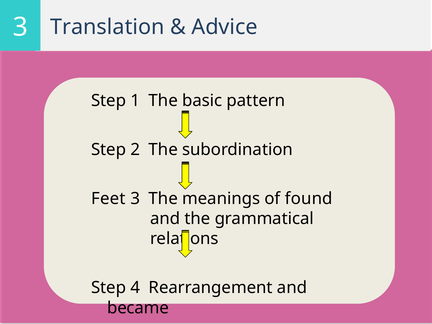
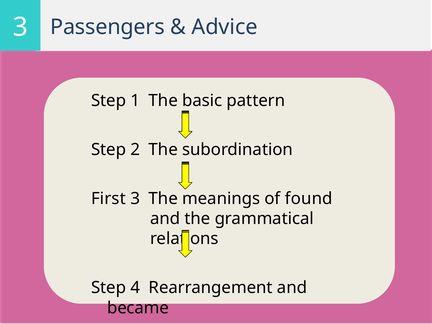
Translation: Translation -> Passengers (107, 27)
Feet: Feet -> First (108, 198)
